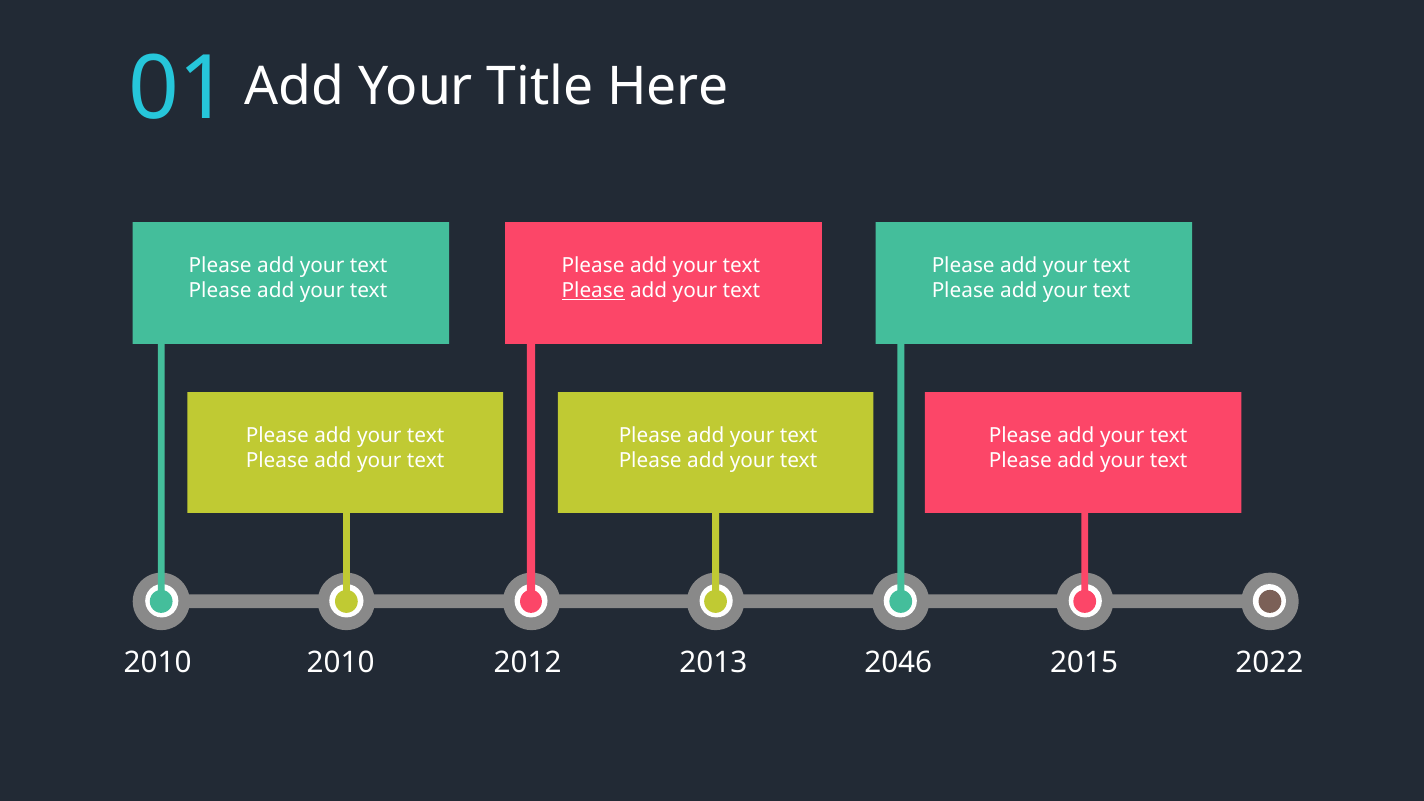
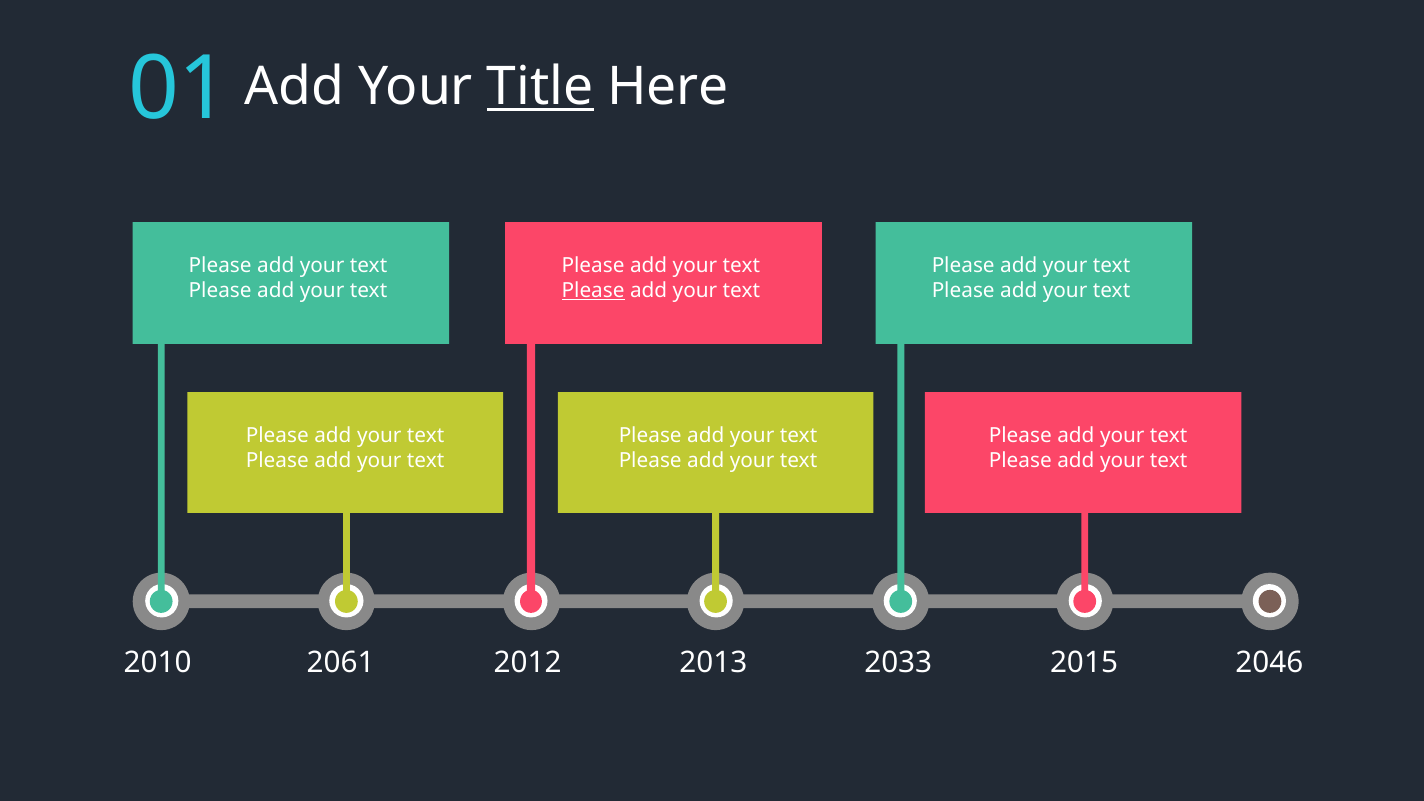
Title underline: none -> present (540, 87)
2010 2010: 2010 -> 2061 (341, 662)
2046: 2046 -> 2033 (898, 662)
2022: 2022 -> 2046 (1269, 662)
